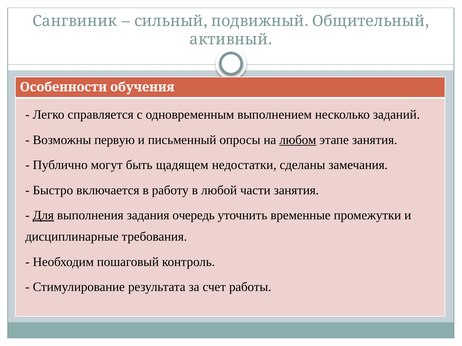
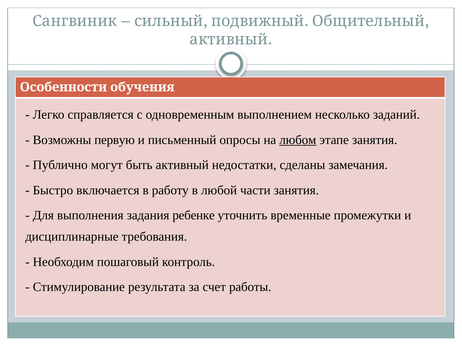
быть щадящем: щадящем -> активный (182, 165)
Для underline: present -> none (43, 216)
очередь: очередь -> ребенке (194, 216)
